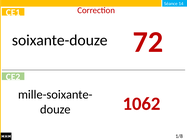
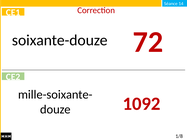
1062: 1062 -> 1092 (142, 104)
